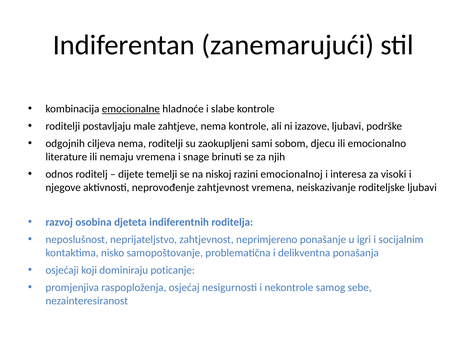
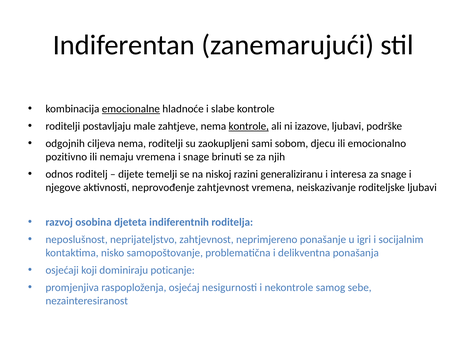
kontrole underline: none -> present (249, 126)
literature: literature -> pozitivno (66, 157)
emocionalnoj: emocionalnoj -> generaliziranu (292, 174)
za visoki: visoki -> snage (394, 174)
